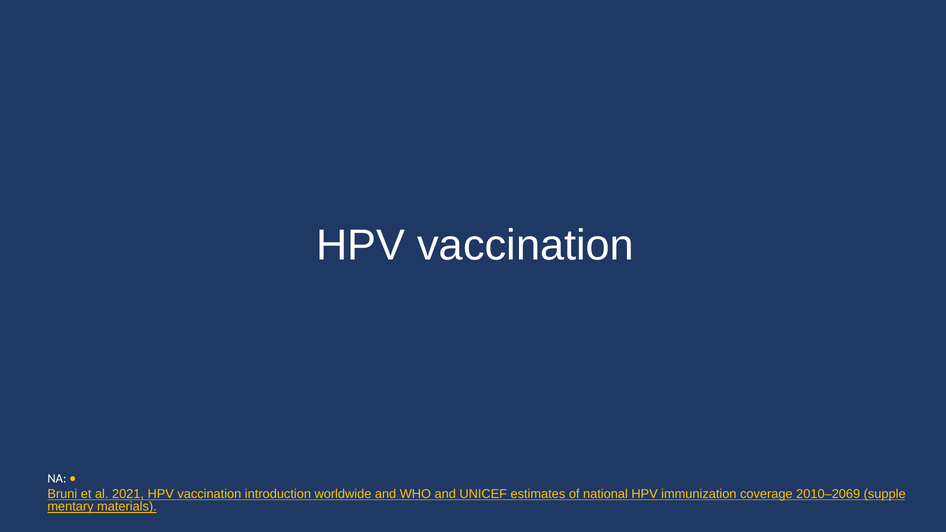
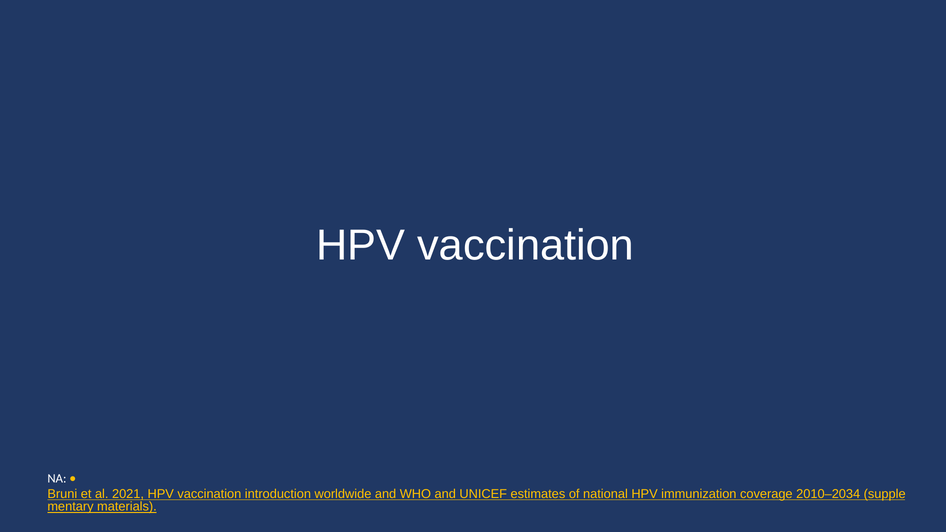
2010–2069: 2010–2069 -> 2010–2034 (828, 494)
